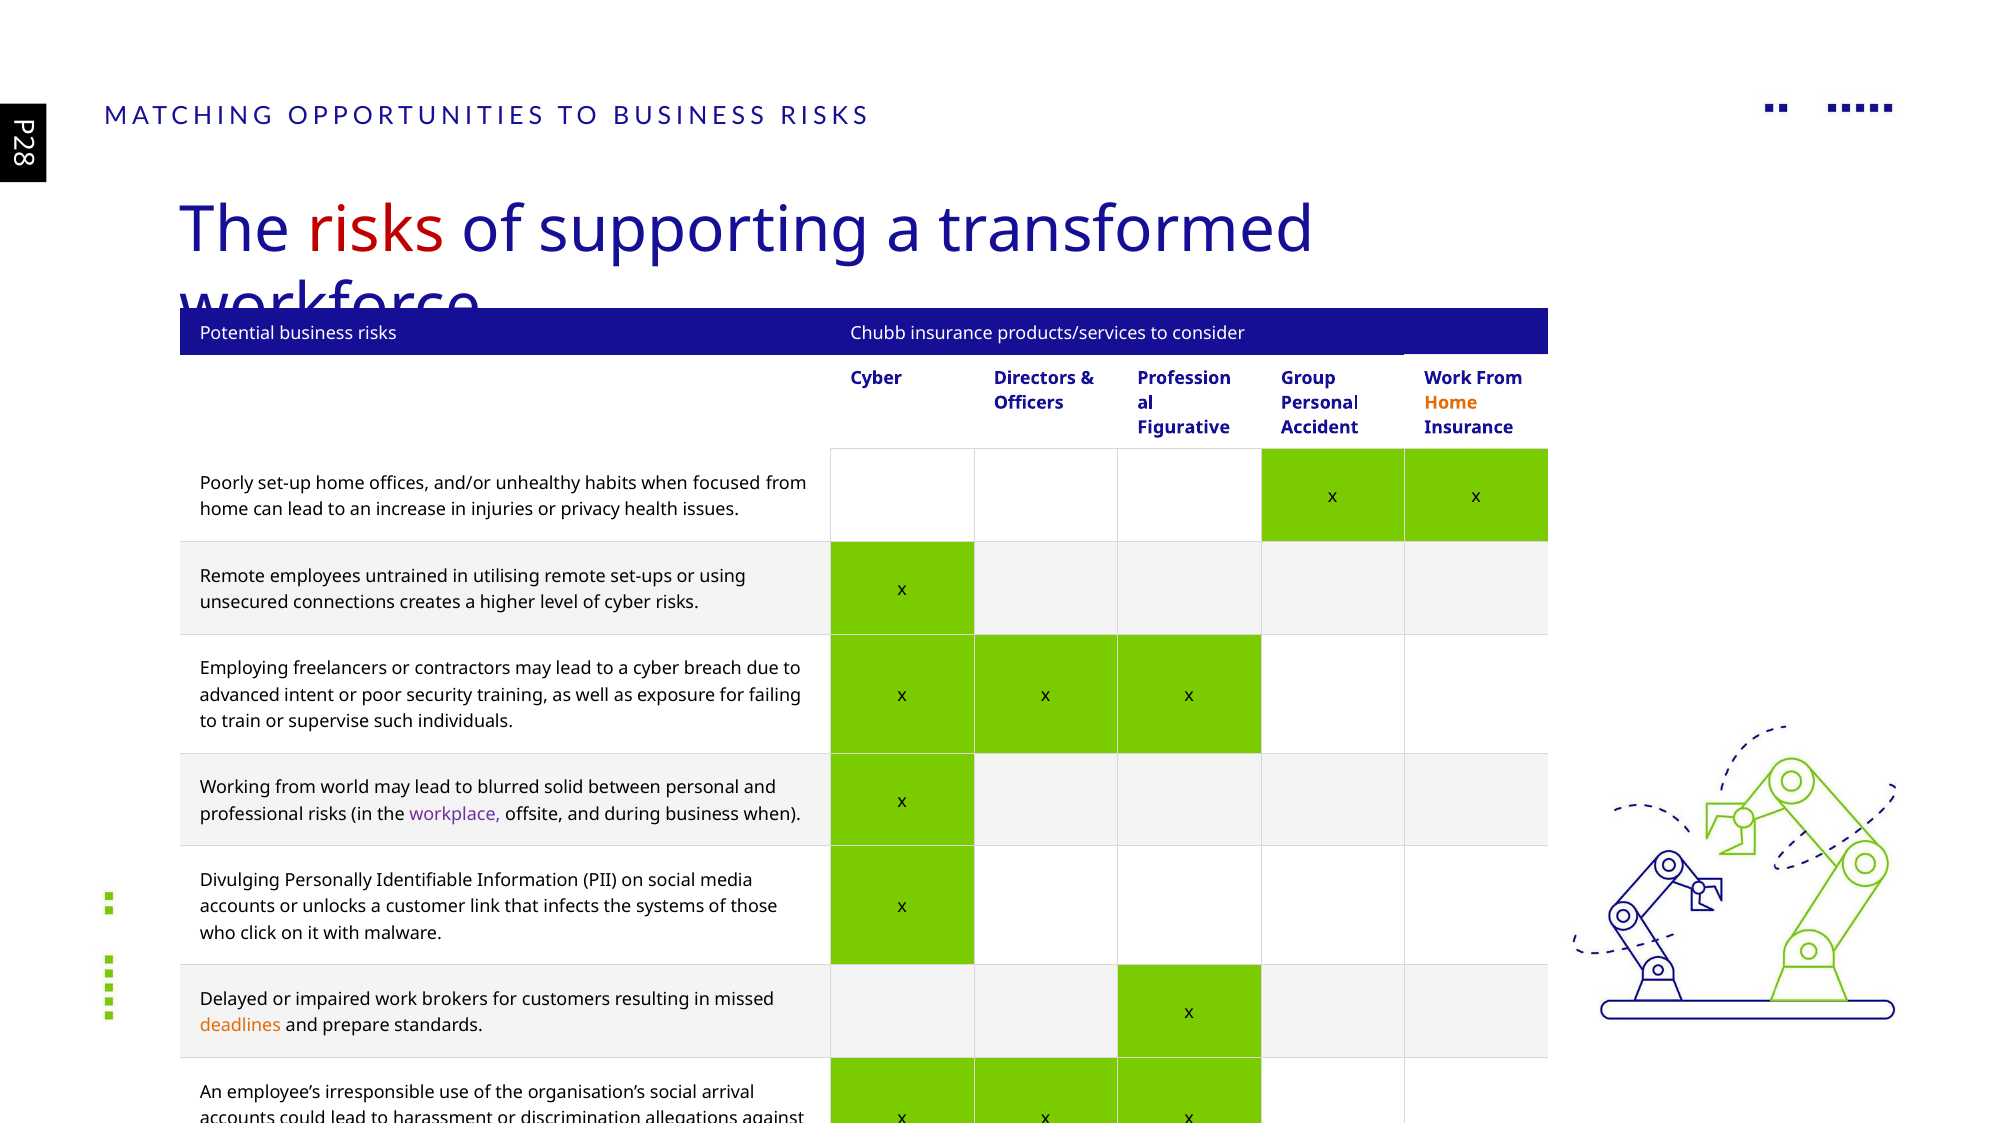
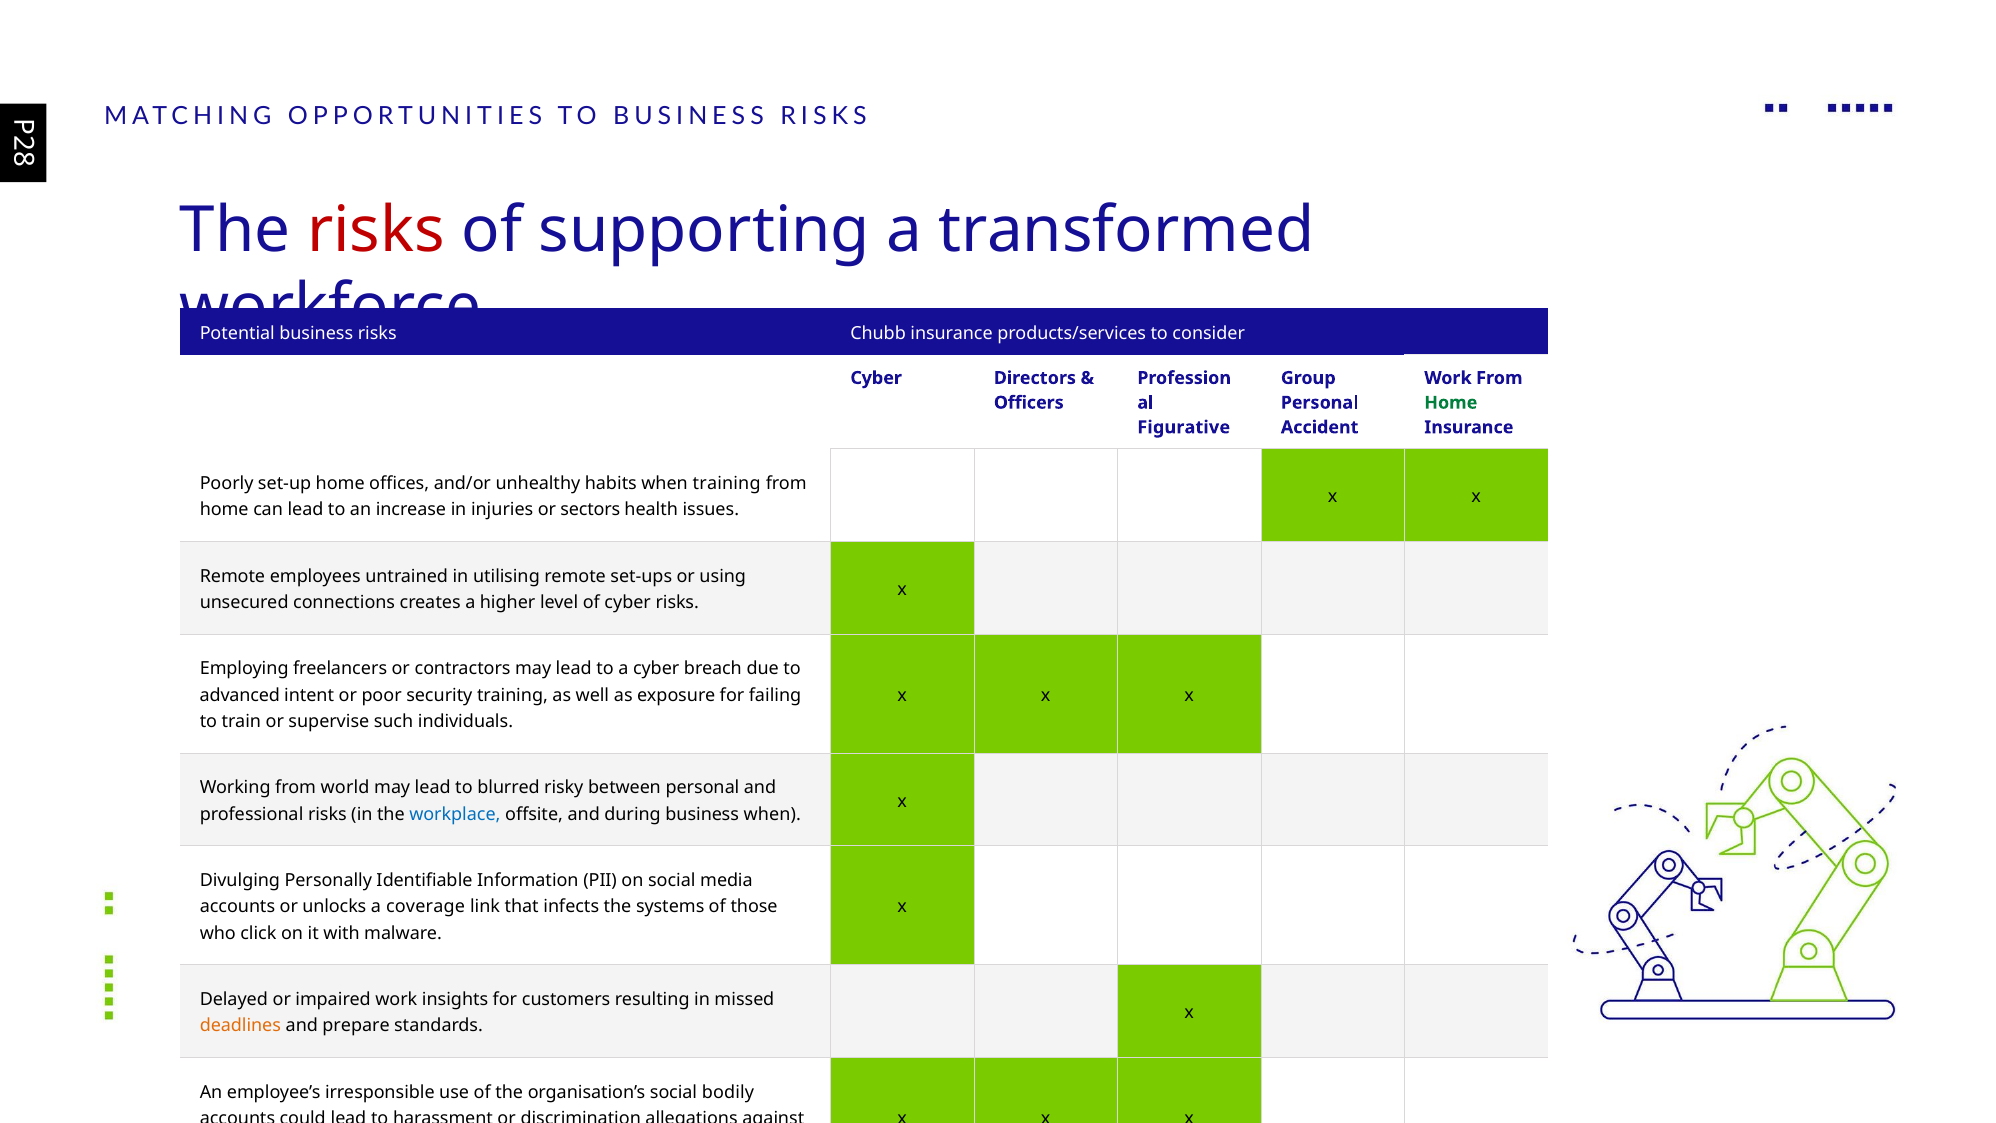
Home colour: orange -> green (1451, 403)
when focused: focused -> training (727, 484)
privacy: privacy -> sectors (590, 510)
solid: solid -> risky (564, 788)
workplace colour: purple -> blue (455, 814)
customer: customer -> coverage (426, 907)
brokers: brokers -> insights (455, 1000)
arrival: arrival -> bodily (728, 1092)
